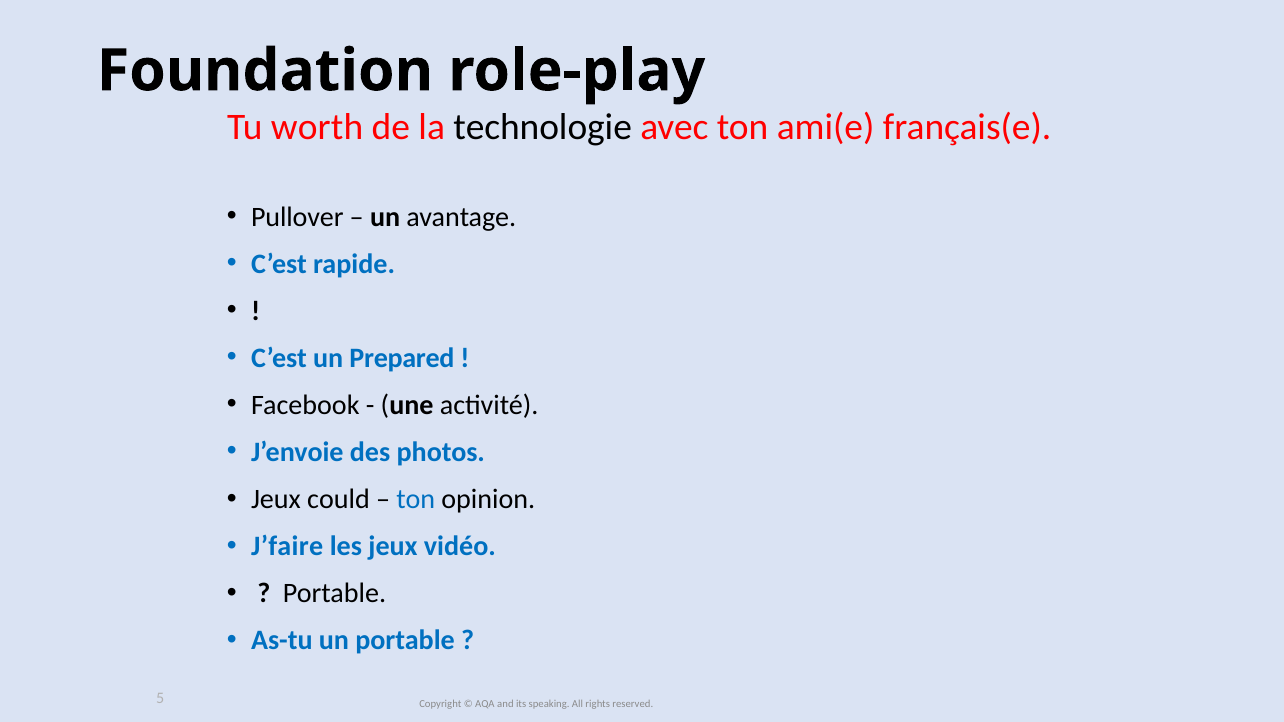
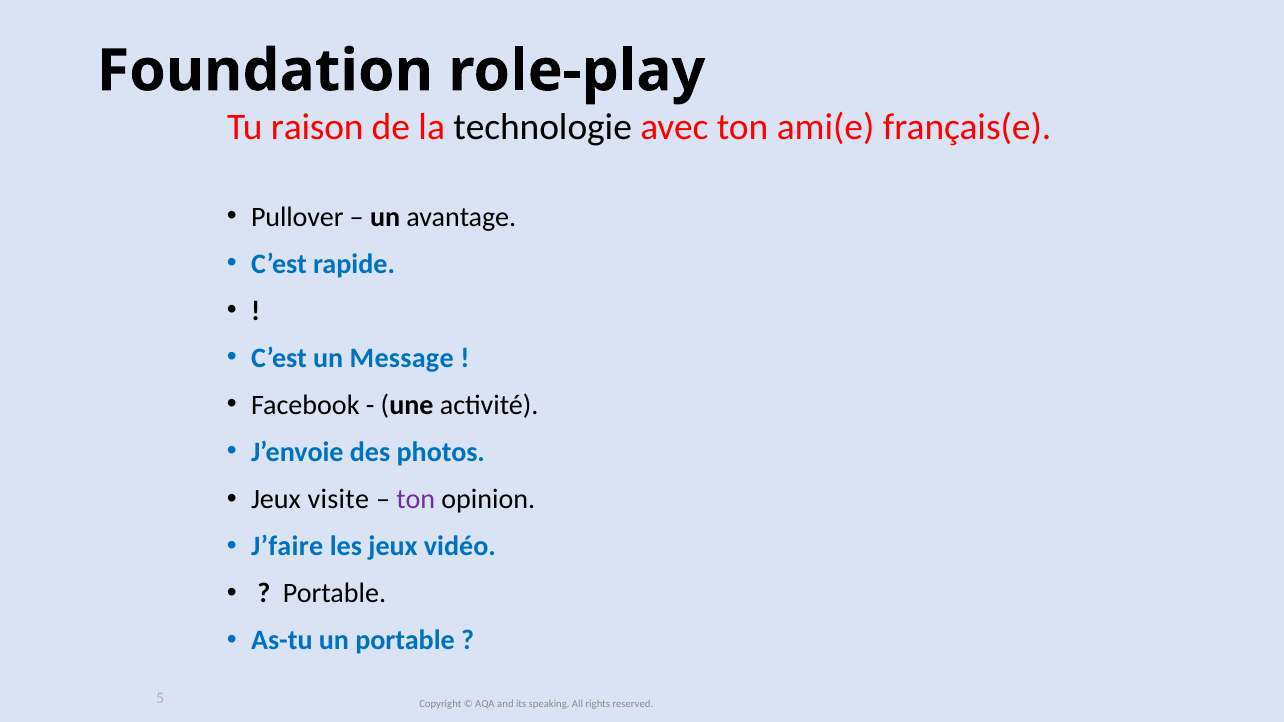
worth: worth -> raison (317, 127)
Prepared: Prepared -> Message (402, 358)
could: could -> visite (338, 500)
ton colour: blue -> purple (416, 500)
